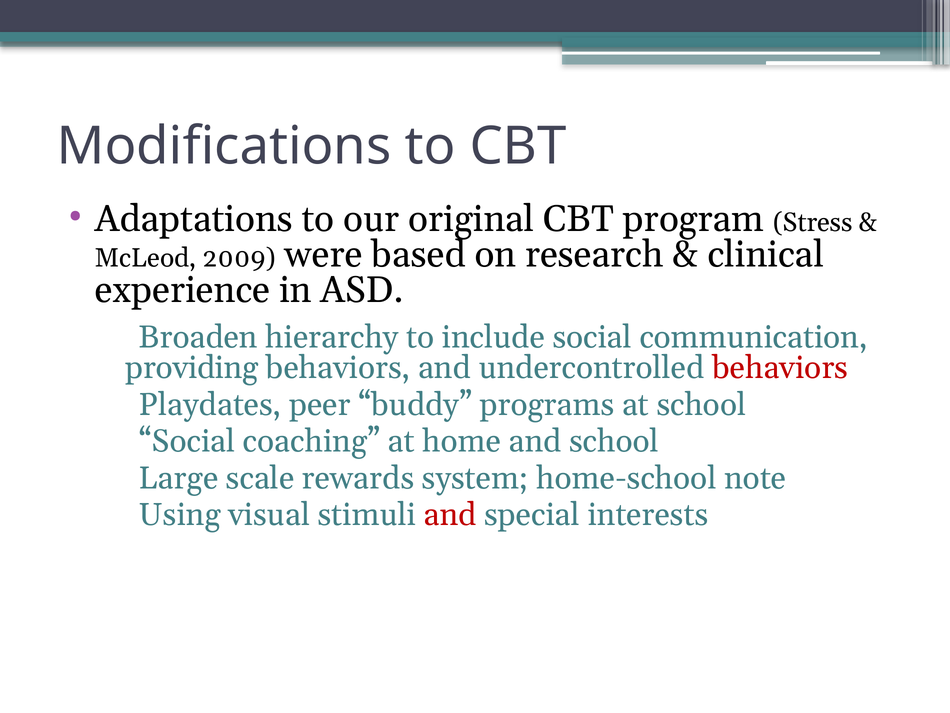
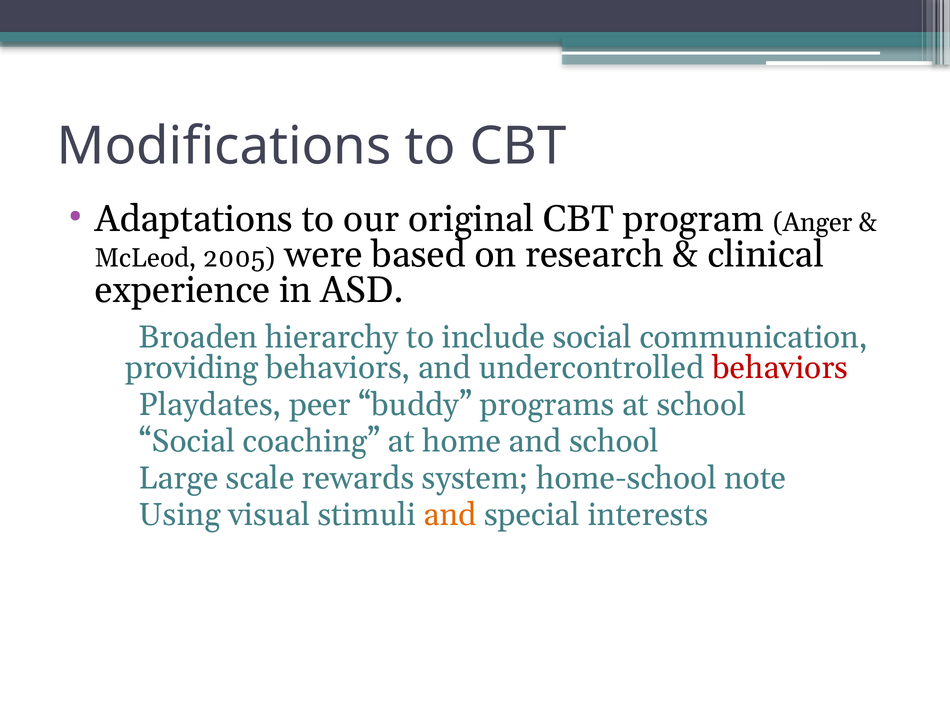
Stress: Stress -> Anger (813, 222)
2009: 2009 -> 2005 (239, 258)
and colour: red -> orange (450, 515)
